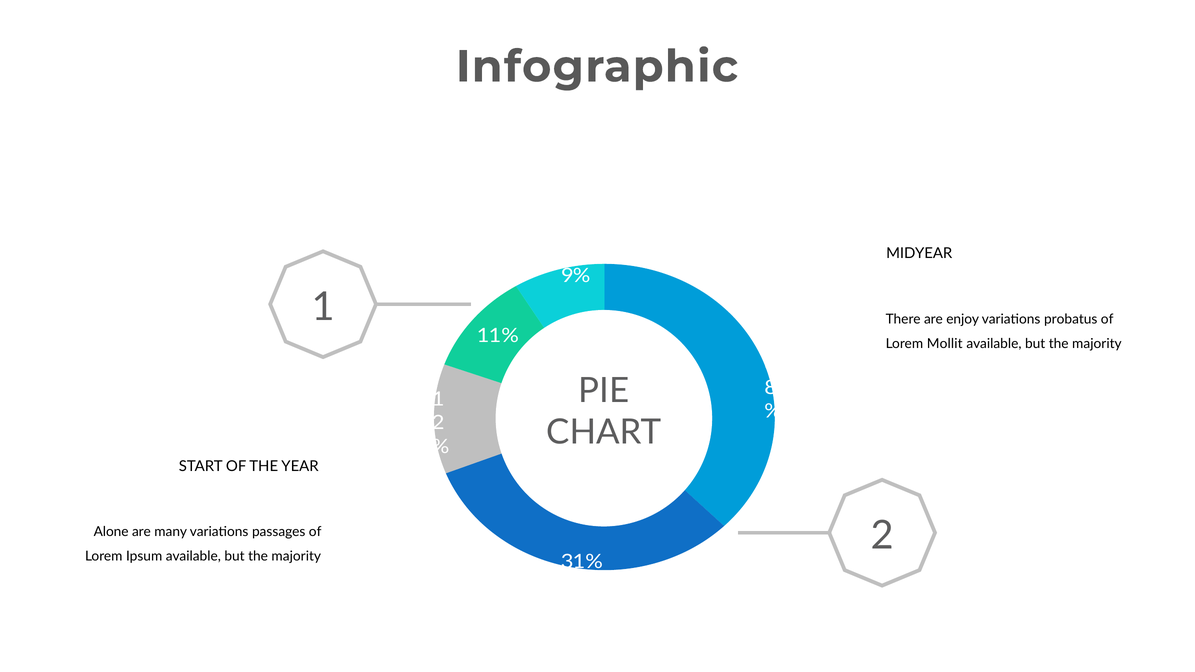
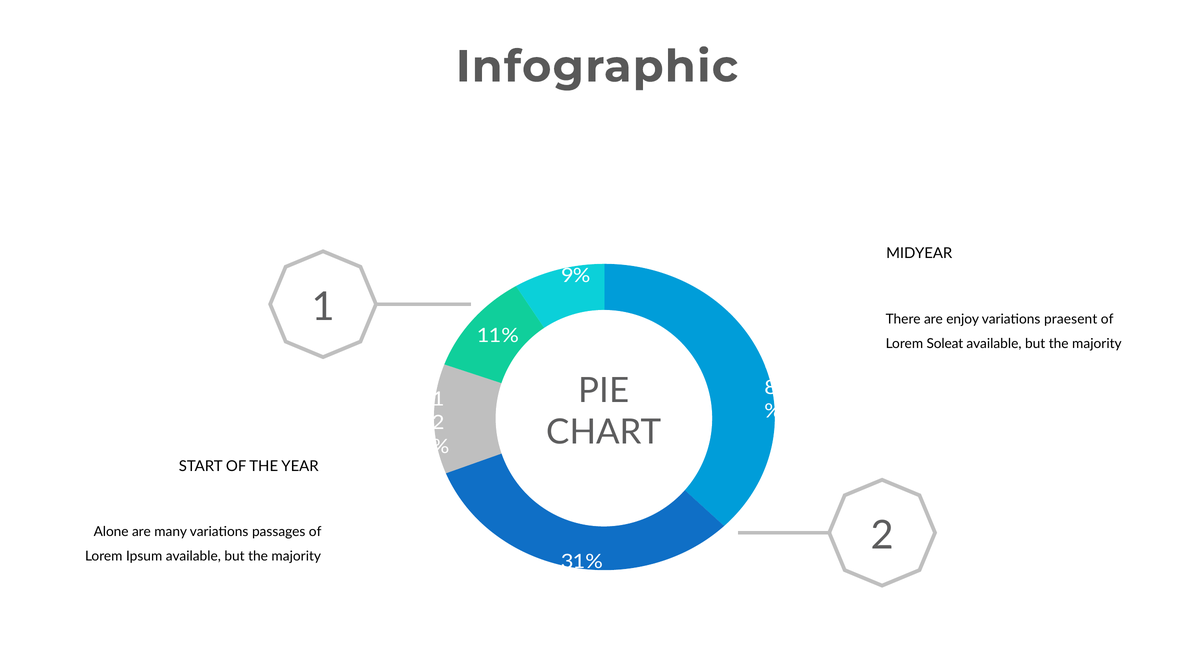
probatus: probatus -> praesent (1071, 319)
Mollit: Mollit -> Soleat (945, 344)
